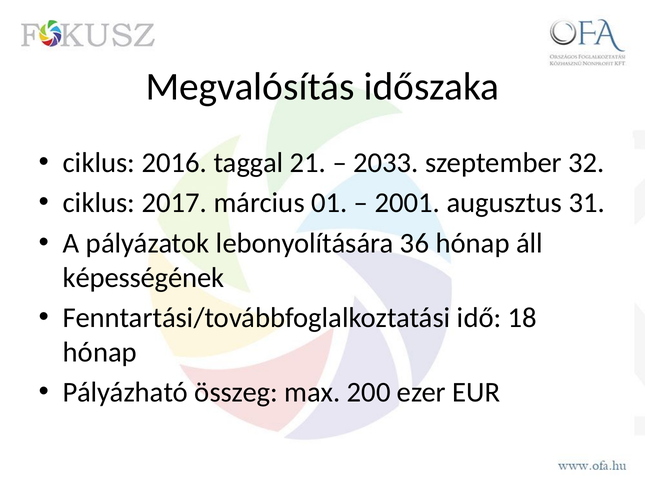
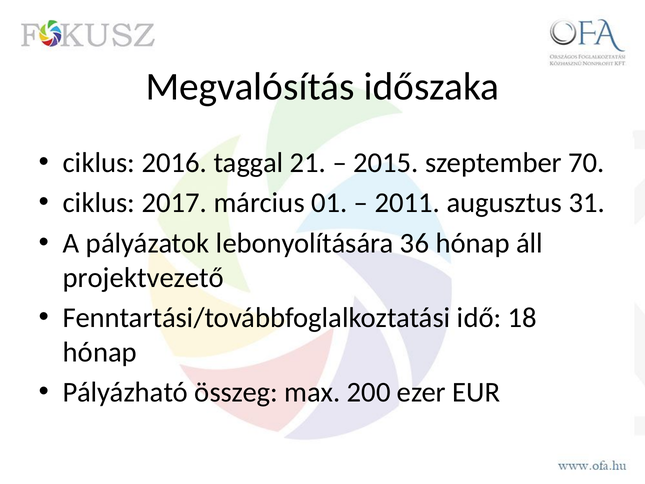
2033: 2033 -> 2015 (386, 163)
32: 32 -> 70 (587, 163)
2001: 2001 -> 2011 (407, 203)
képességének: képességének -> projektvezető (143, 277)
